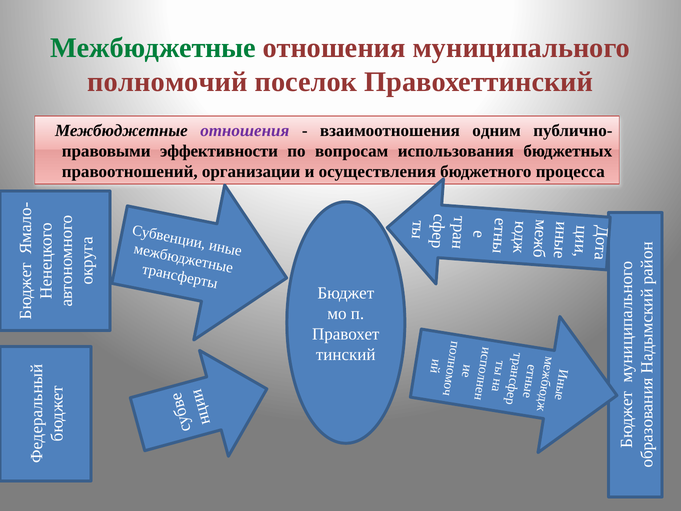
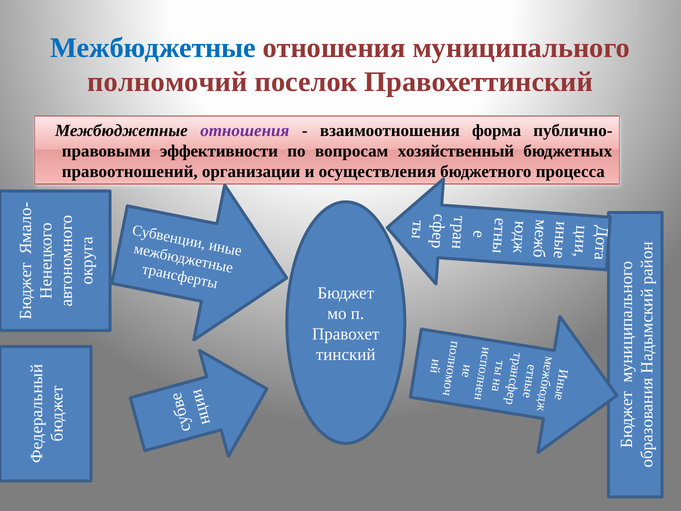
Межбюджетные colour: green -> blue (153, 48)
одним: одним -> форма (497, 131)
использования: использования -> хозяйственный (456, 151)
